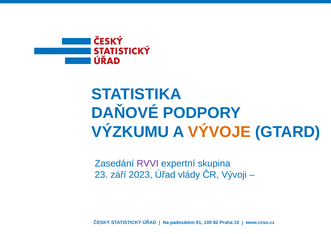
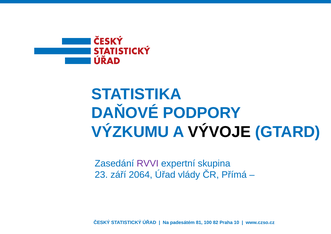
VÝVOJE colour: orange -> black (219, 132)
2023: 2023 -> 2064 (141, 175)
Vývoji: Vývoji -> Přímá (234, 175)
